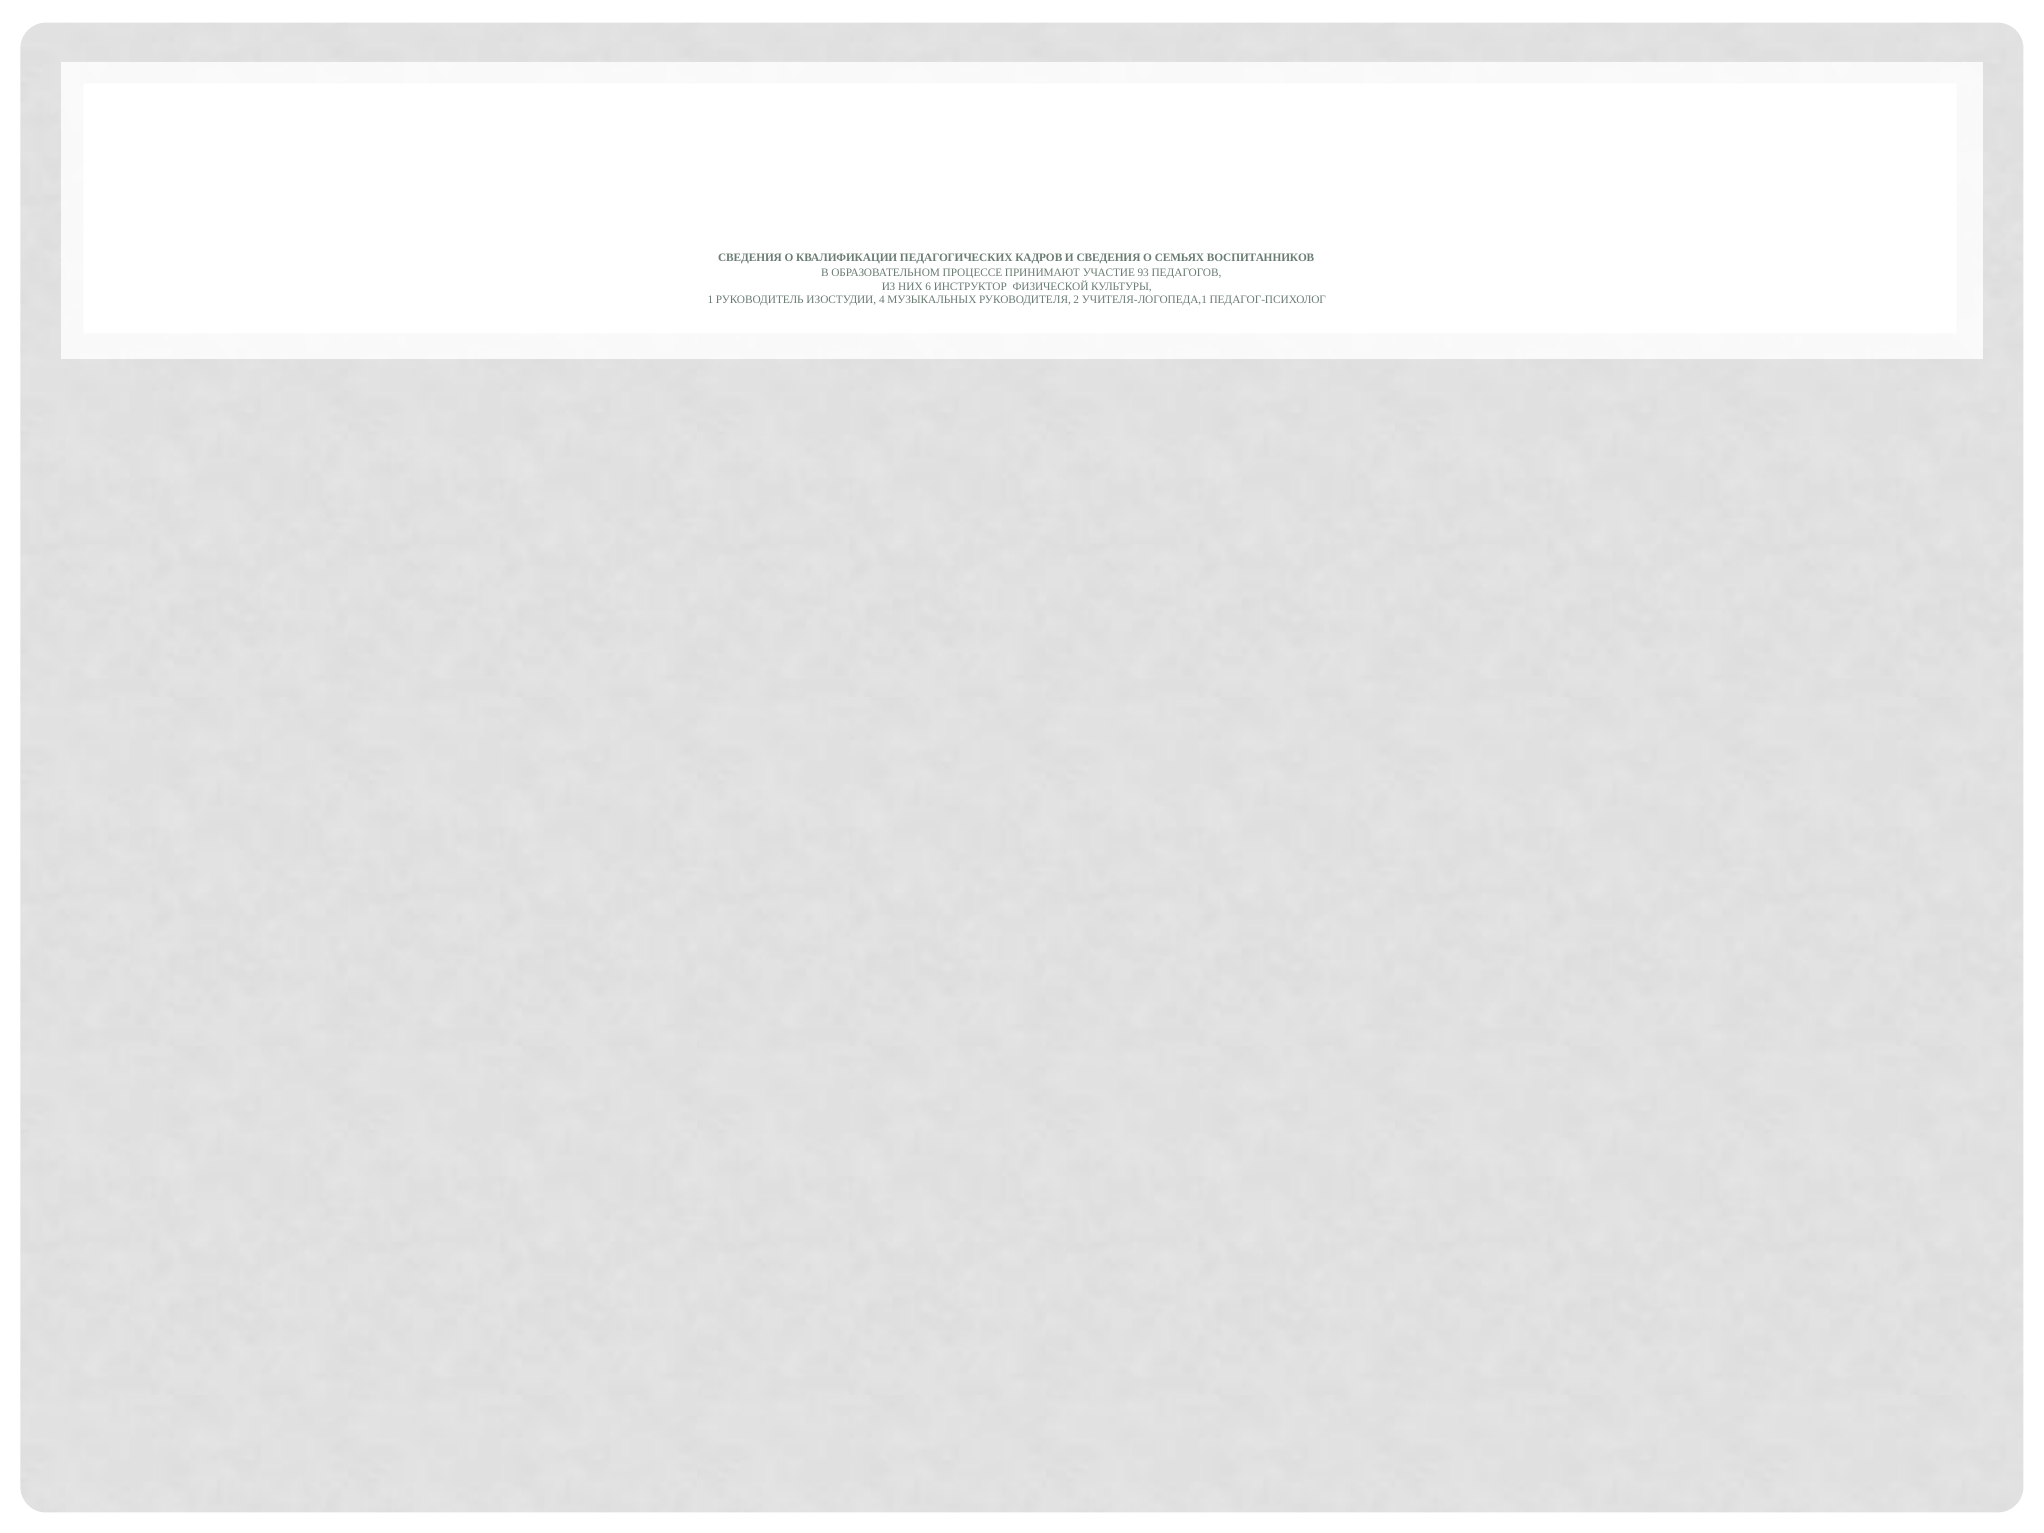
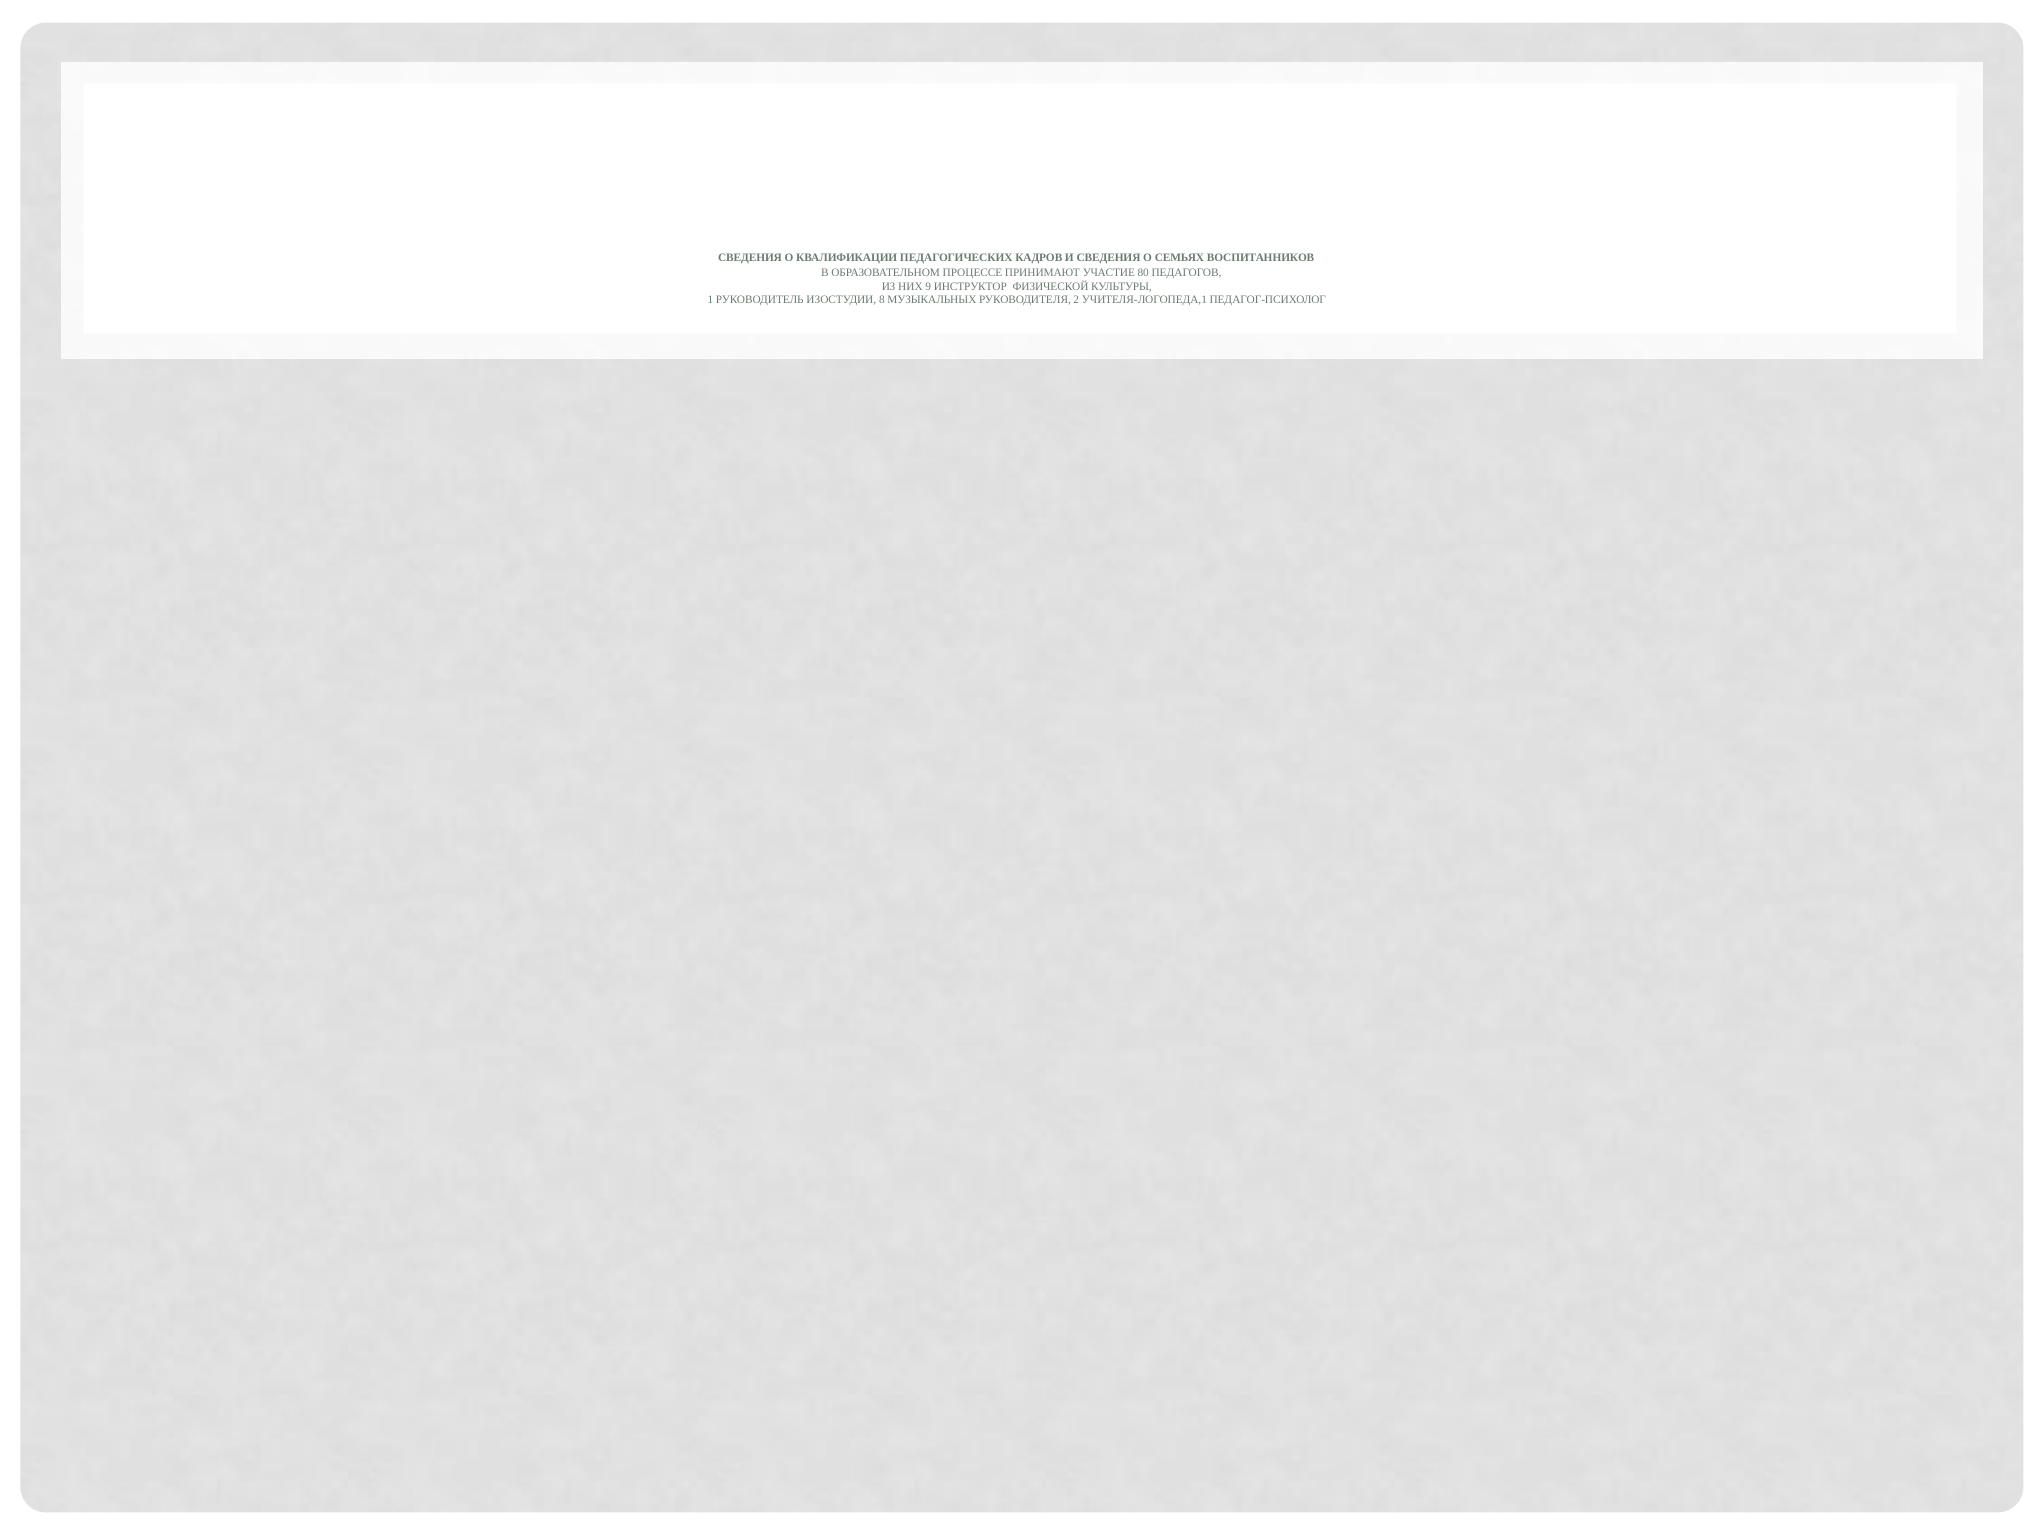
93: 93 -> 80 (1143, 273)
6: 6 -> 9 (928, 286)
4: 4 -> 8 (882, 300)
